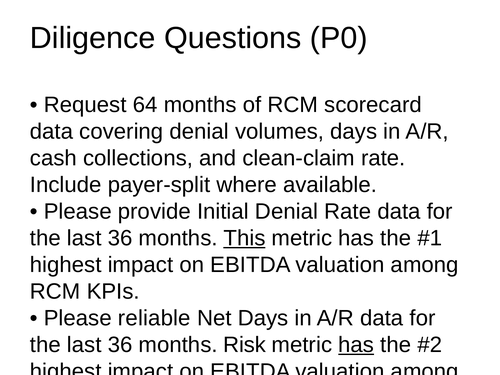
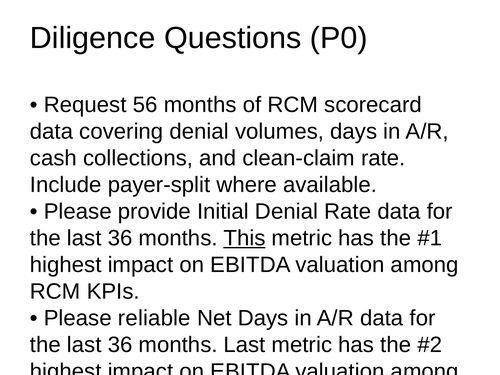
64: 64 -> 56 (145, 105)
months Risk: Risk -> Last (244, 345)
has underline: present -> none (356, 345)
